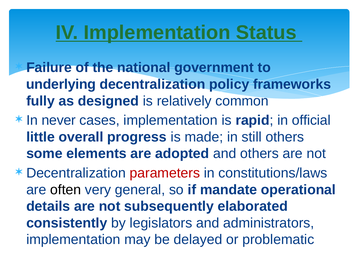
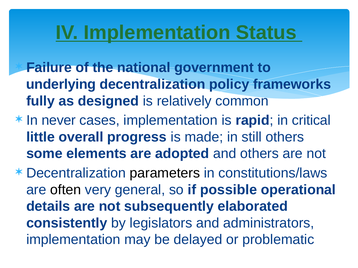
official: official -> critical (311, 121)
parameters colour: red -> black (165, 173)
mandate: mandate -> possible (229, 190)
